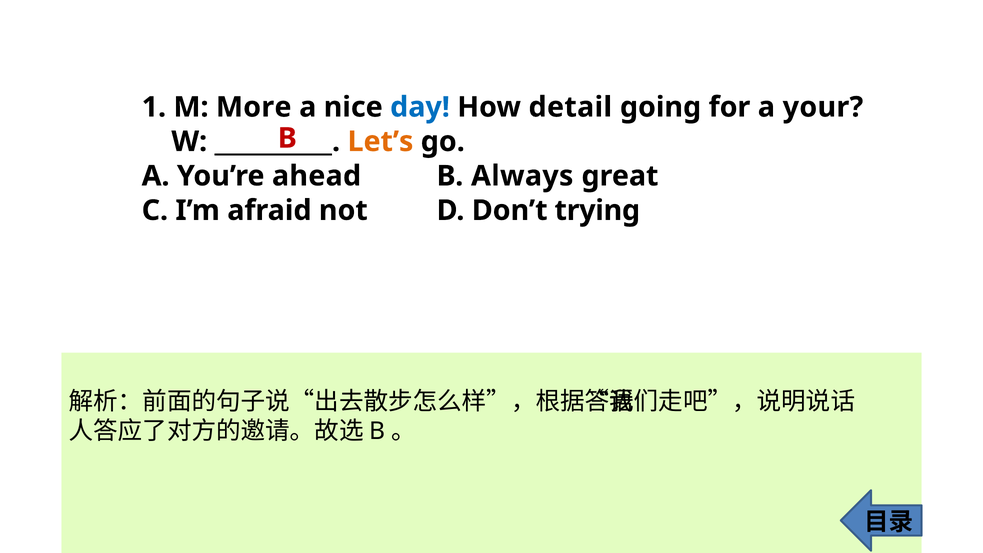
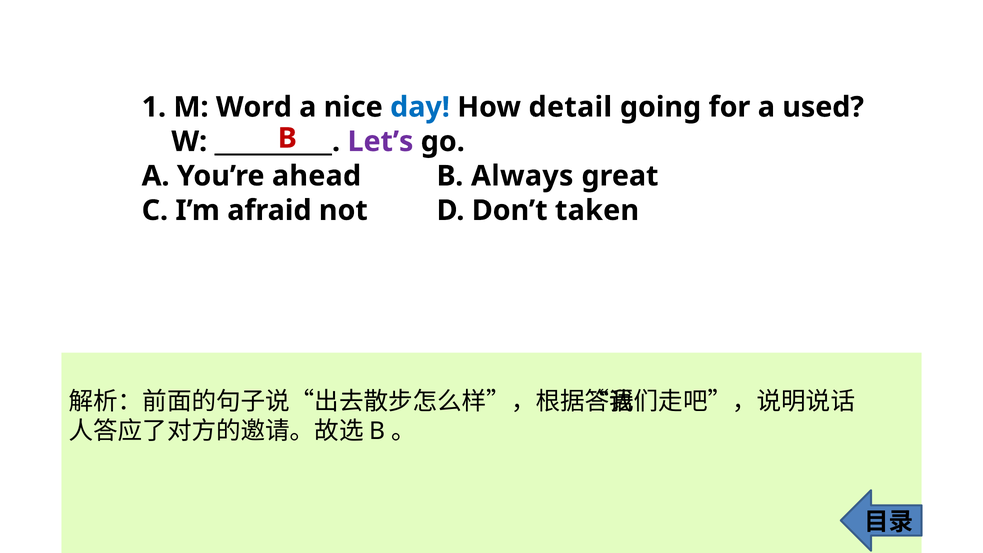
More: More -> Word (254, 107)
your: your -> used (823, 107)
Let’s colour: orange -> purple (380, 142)
trying: trying -> taken (597, 210)
